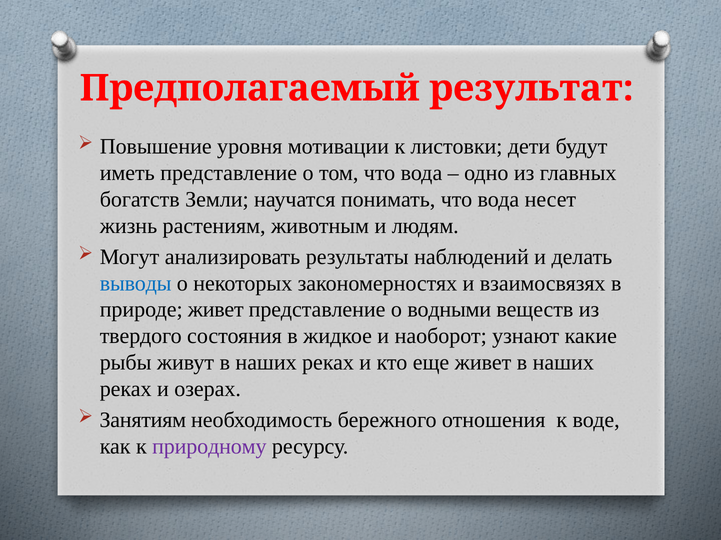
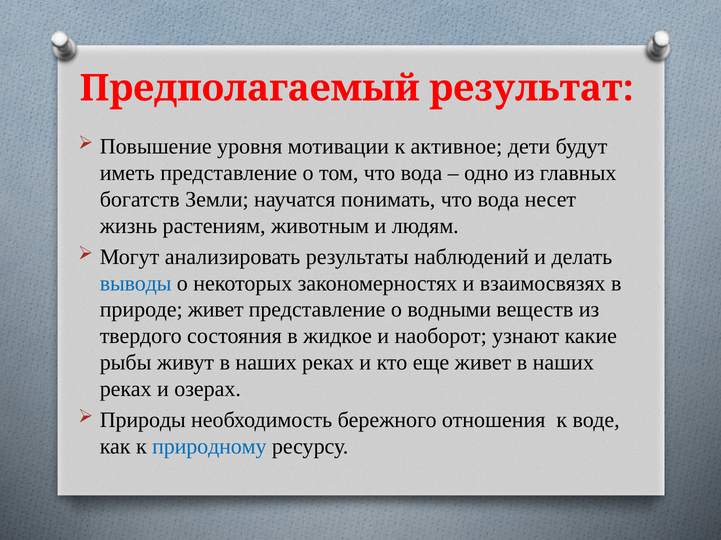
листовки: листовки -> активное (456, 147)
Занятиям: Занятиям -> Природы (143, 421)
природному colour: purple -> blue (209, 447)
